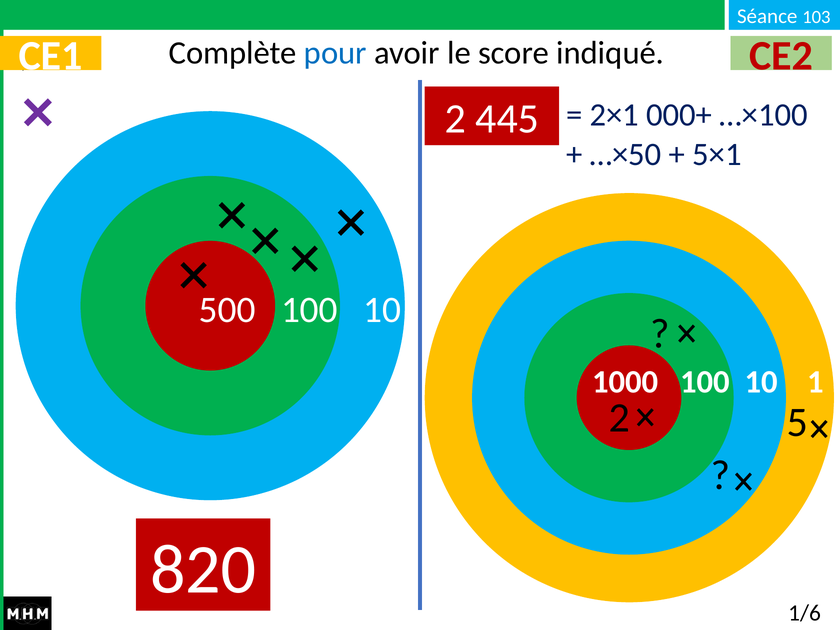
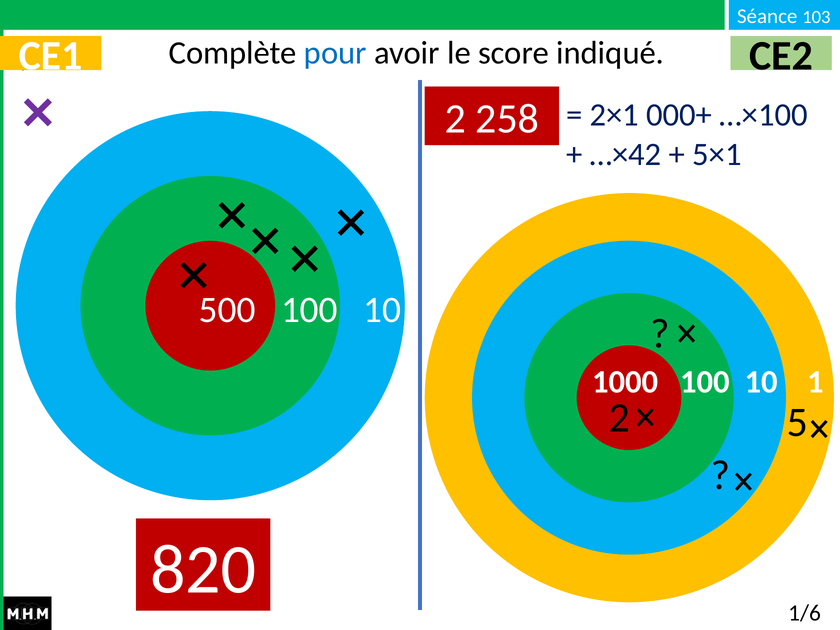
CE2 colour: red -> black (781, 56)
445: 445 -> 258 (507, 119)
…×50: …×50 -> …×42 (625, 154)
